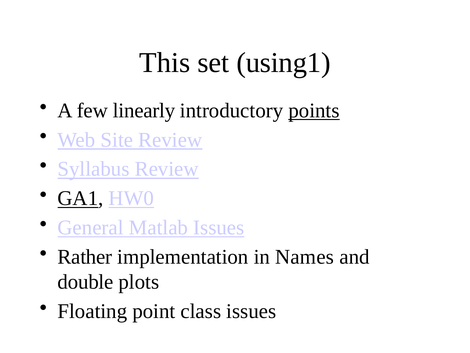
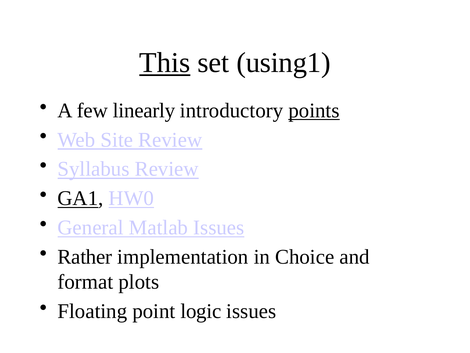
This underline: none -> present (165, 63)
Names: Names -> Choice (305, 257)
double: double -> format (85, 282)
class: class -> logic (201, 311)
